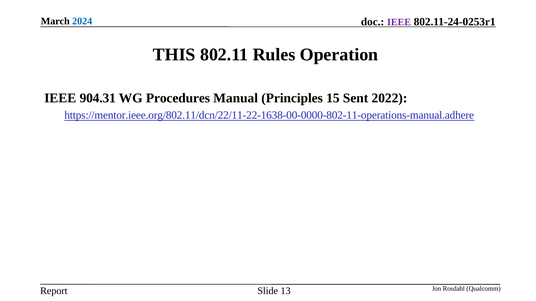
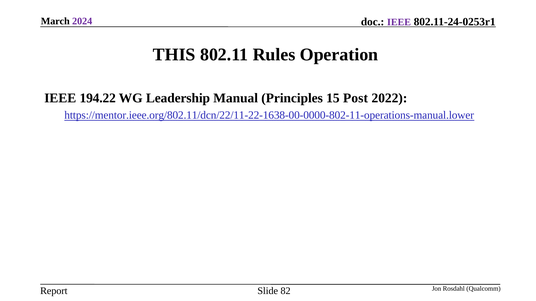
2024 colour: blue -> purple (82, 21)
904.31: 904.31 -> 194.22 (98, 98)
Procedures: Procedures -> Leadership (178, 98)
Sent: Sent -> Post (356, 98)
https://mentor.ieee.org/802.11/dcn/22/11-22-1638-00-0000-802-11-operations-manual.adhere: https://mentor.ieee.org/802.11/dcn/22/11-22-1638-00-0000-802-11-operations-manual.adhere -> https://mentor.ieee.org/802.11/dcn/22/11-22-1638-00-0000-802-11-operations-manual.lower (269, 115)
13: 13 -> 82 (286, 291)
